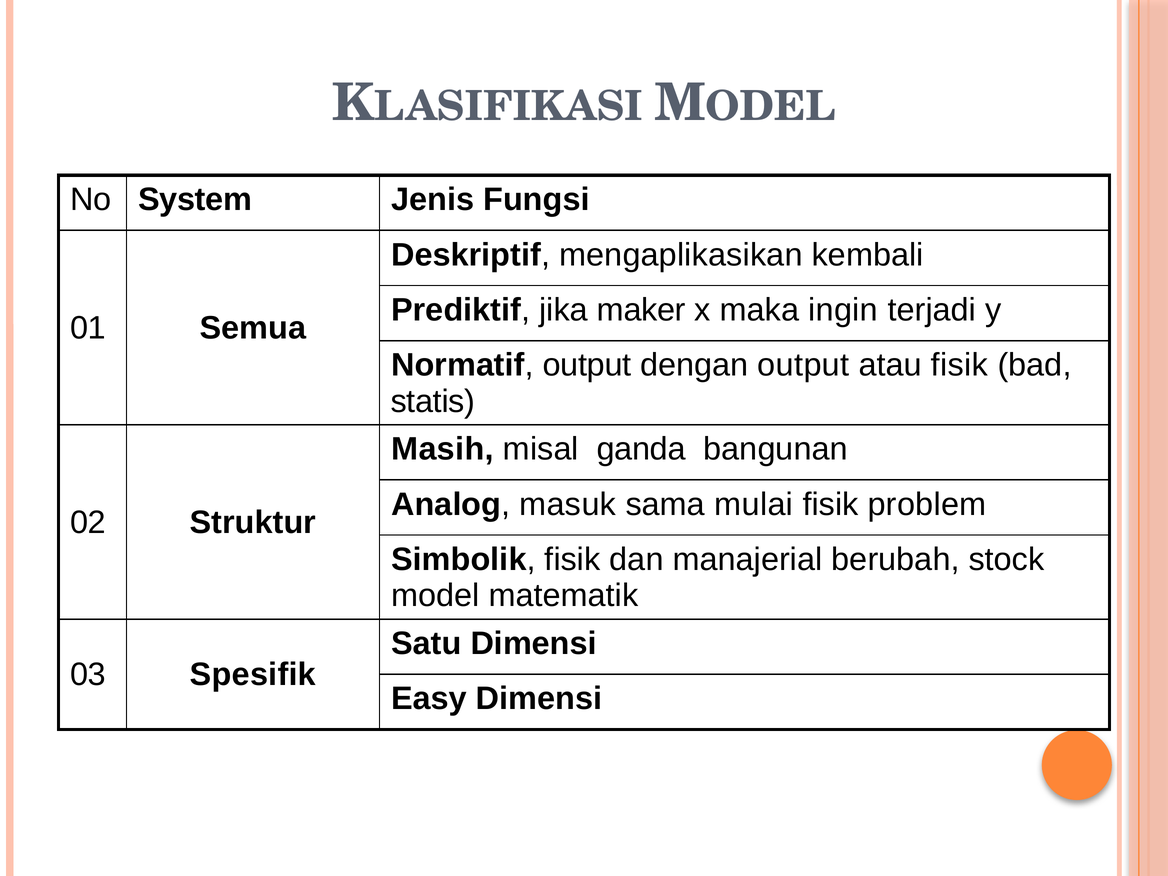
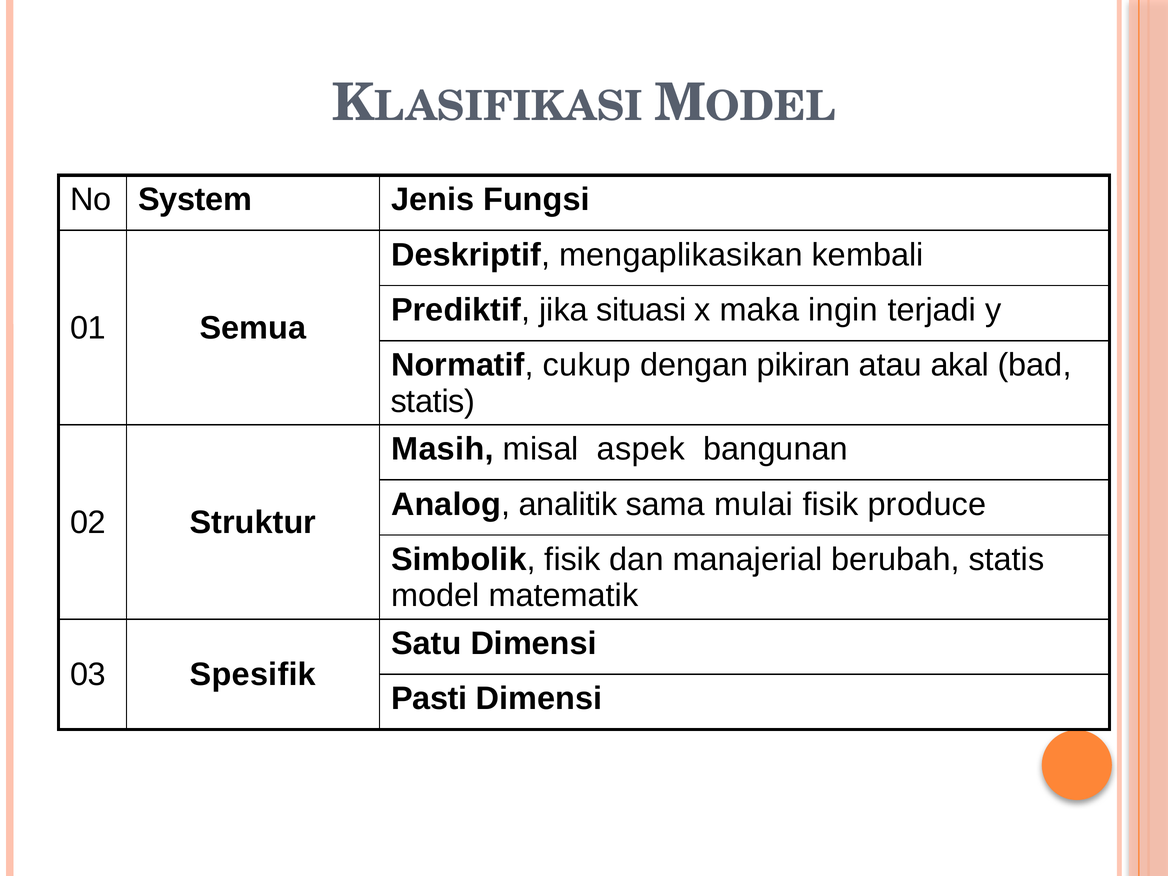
maker: maker -> situasi (641, 310)
Normatif output: output -> cukup (587, 365)
dengan output: output -> pikiran (804, 365)
atau fisik: fisik -> akal (960, 365)
ganda: ganda -> aspek (641, 449)
masuk: masuk -> analitik (568, 504)
problem: problem -> produce (927, 504)
berubah stock: stock -> statis (1007, 559)
Easy: Easy -> Pasti (429, 699)
